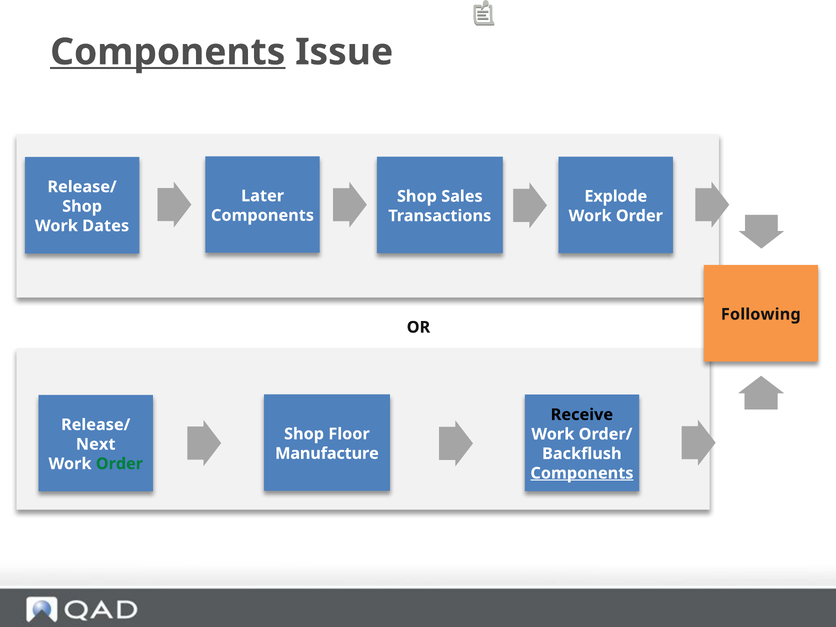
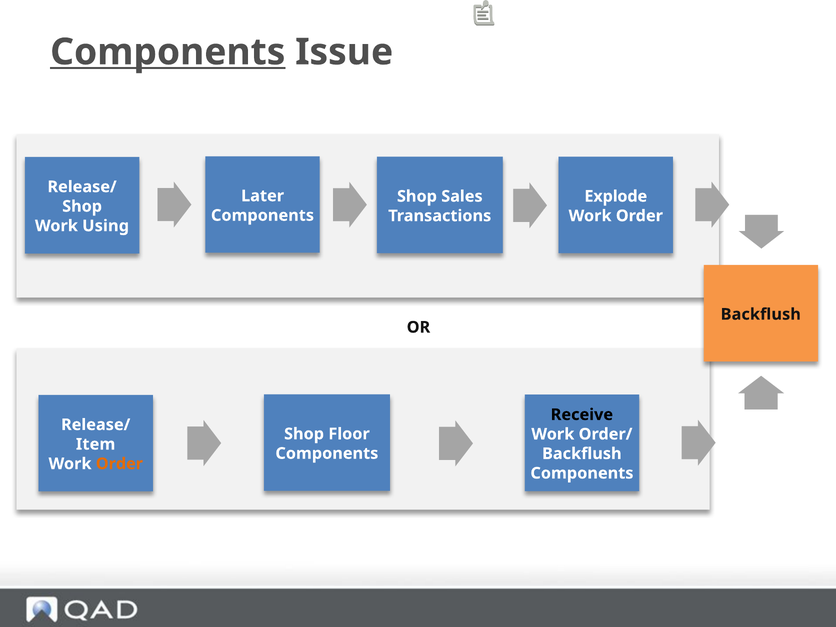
Dates: Dates -> Using (106, 226)
Following: Following -> Backflush (761, 314)
Next: Next -> Item (96, 444)
Manufacture: Manufacture -> Components (327, 453)
Order colour: green -> orange (119, 464)
Components underline: present -> none (582, 473)
